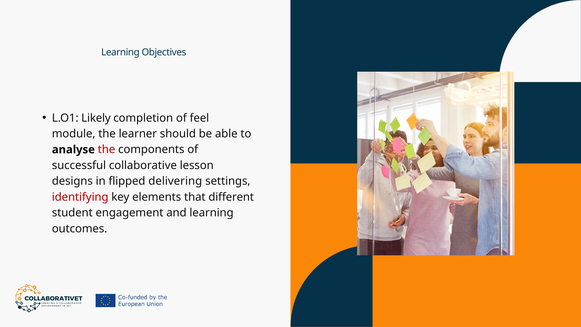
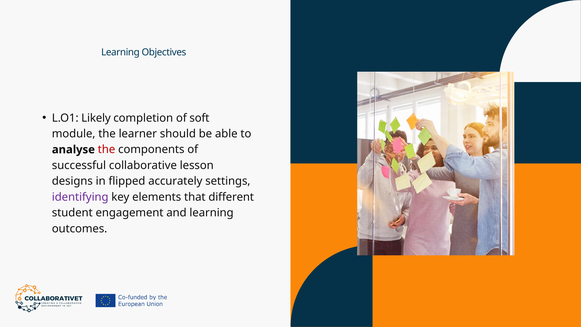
feel: feel -> soft (199, 118)
delivering: delivering -> accurately (175, 181)
identifying colour: red -> purple (80, 197)
